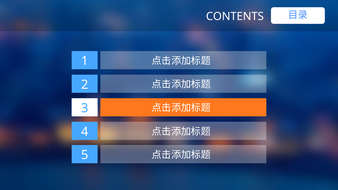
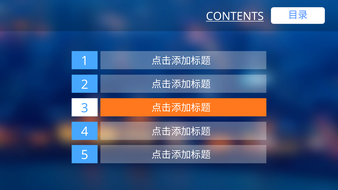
CONTENTS underline: none -> present (235, 16)
